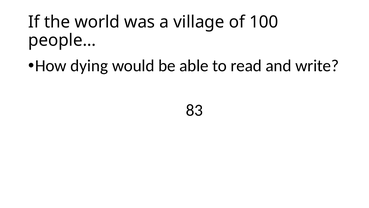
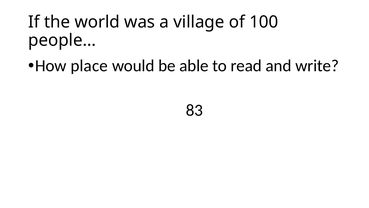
dying: dying -> place (89, 66)
